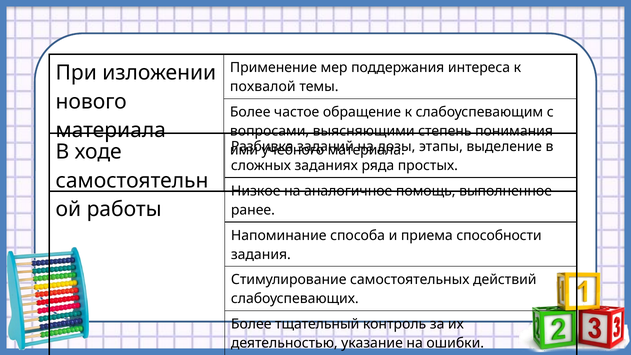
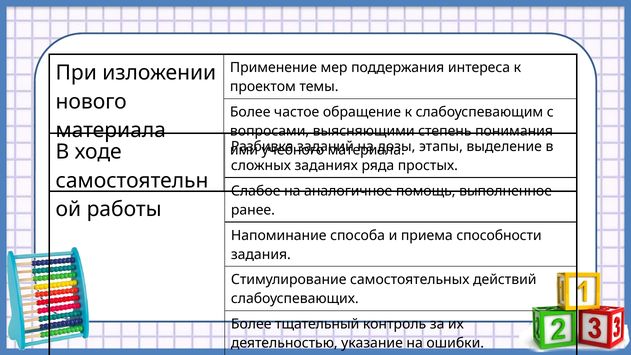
похвалой: похвалой -> проектом (263, 87)
Низкое: Низкое -> Слабое (256, 191)
